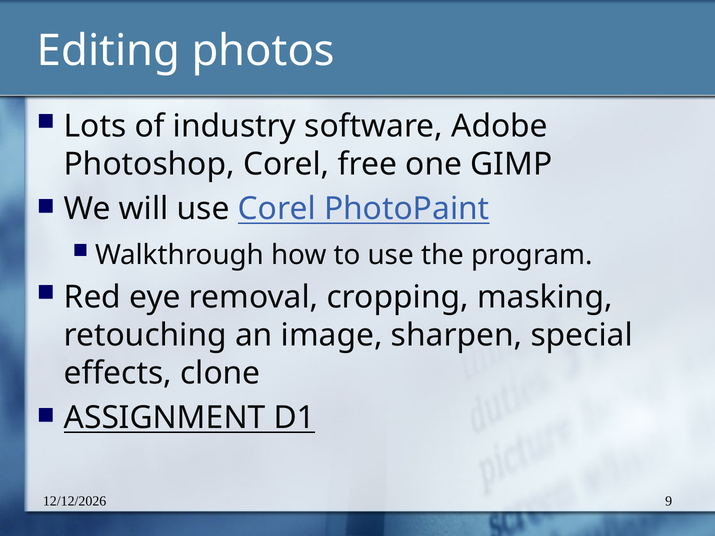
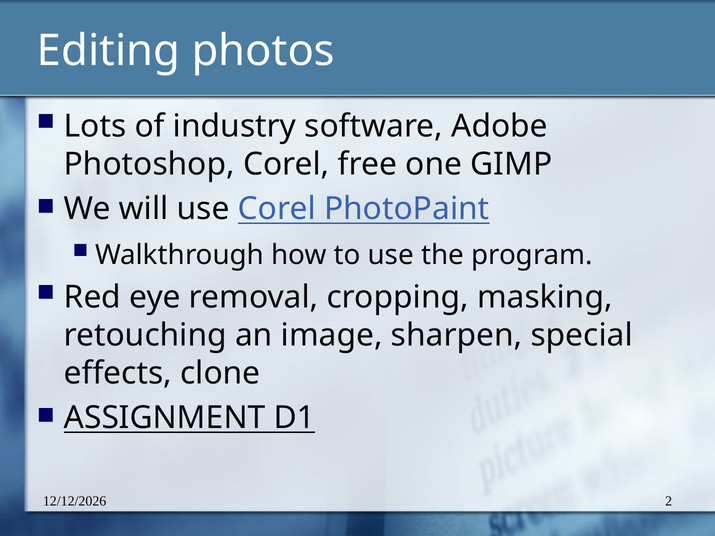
9: 9 -> 2 (669, 501)
